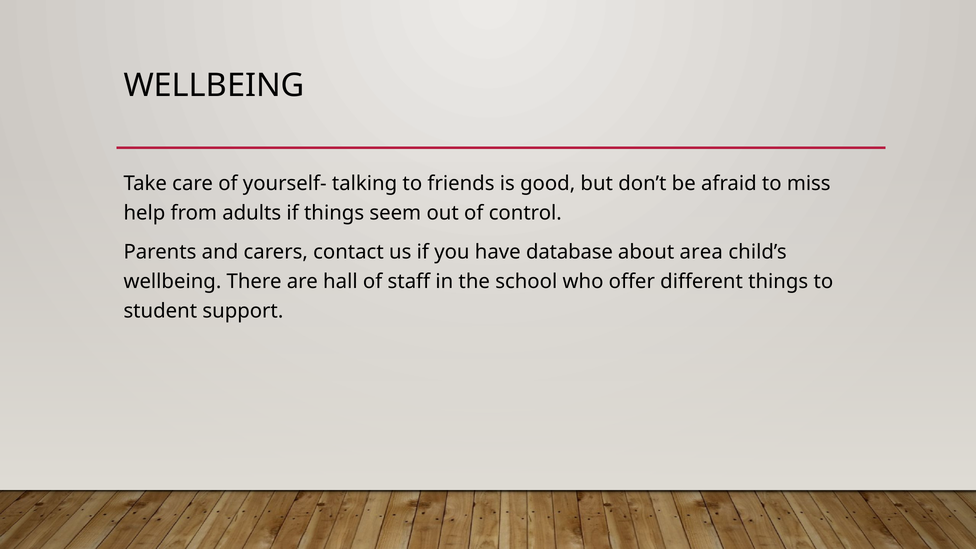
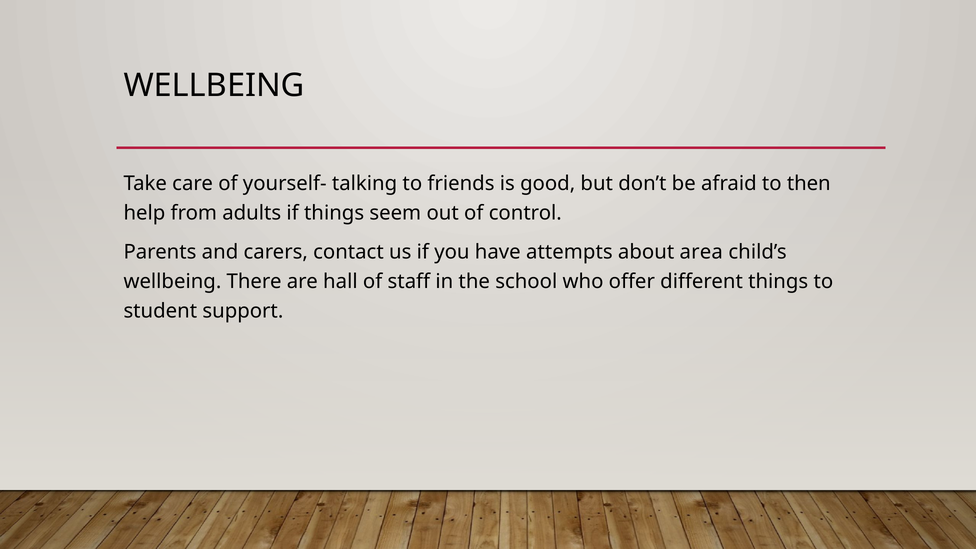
miss: miss -> then (809, 184)
database: database -> attempts (569, 252)
